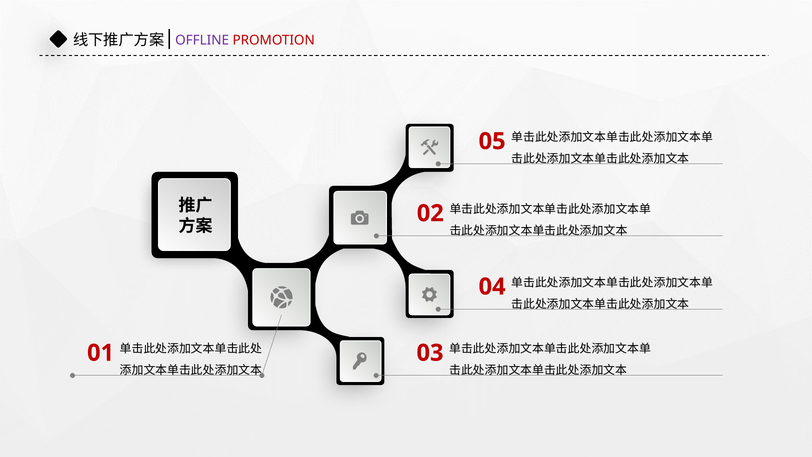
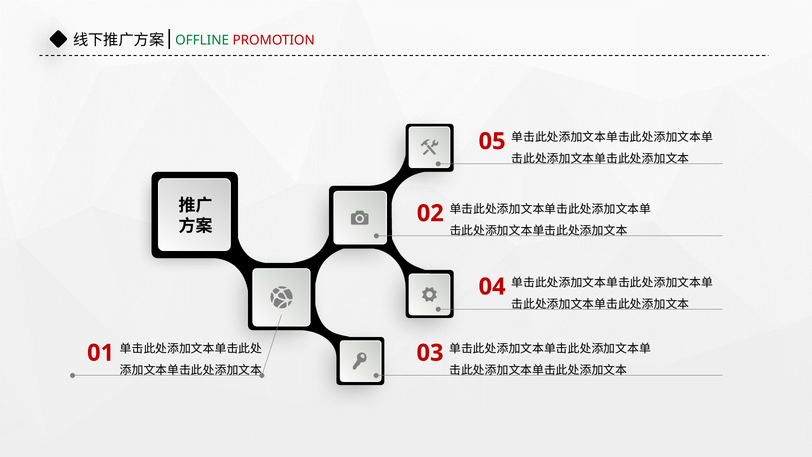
OFFLINE colour: purple -> green (202, 40)
